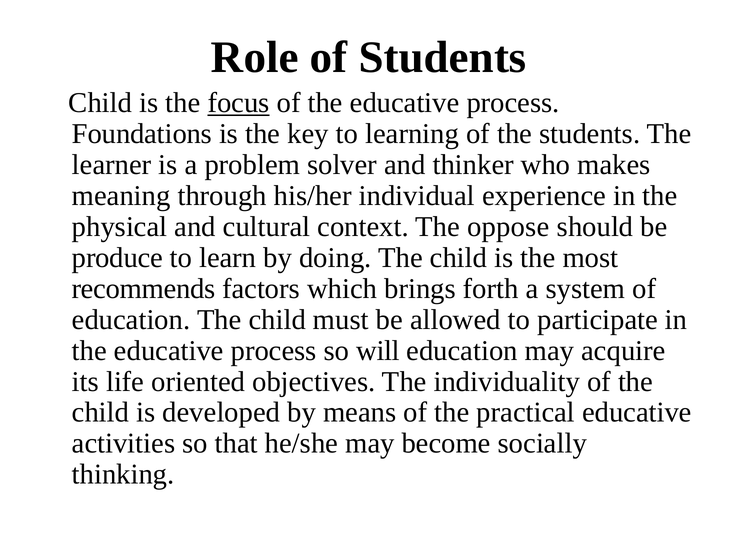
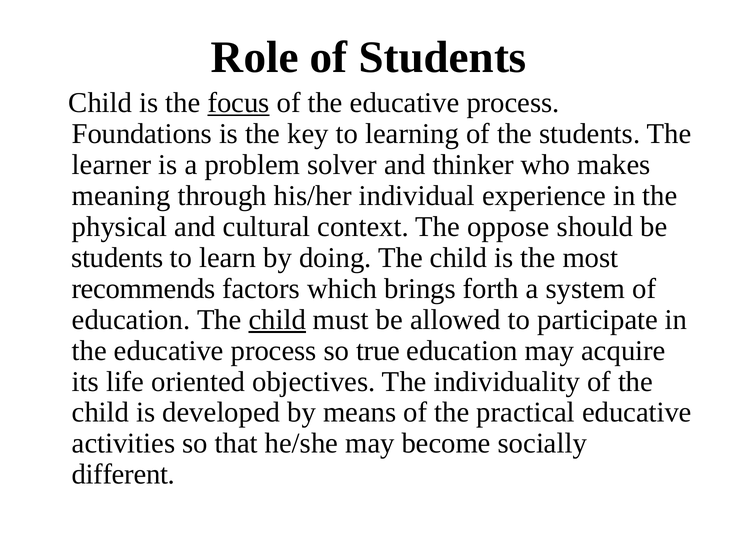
produce: produce -> students (117, 258)
child underline: none -> present (277, 320)
will: will -> true (378, 351)
thinking: thinking -> different (123, 475)
